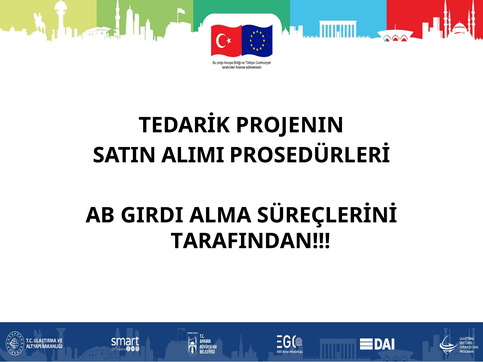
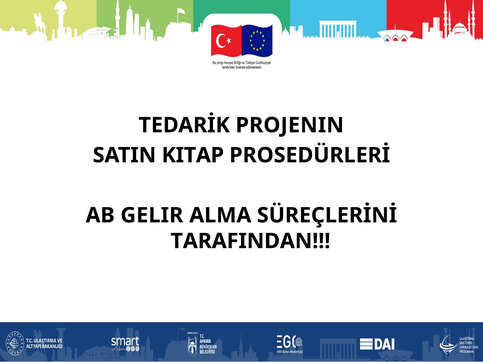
ALIMI: ALIMI -> KITAP (193, 155)
GIRDI: GIRDI -> GELIR (152, 215)
